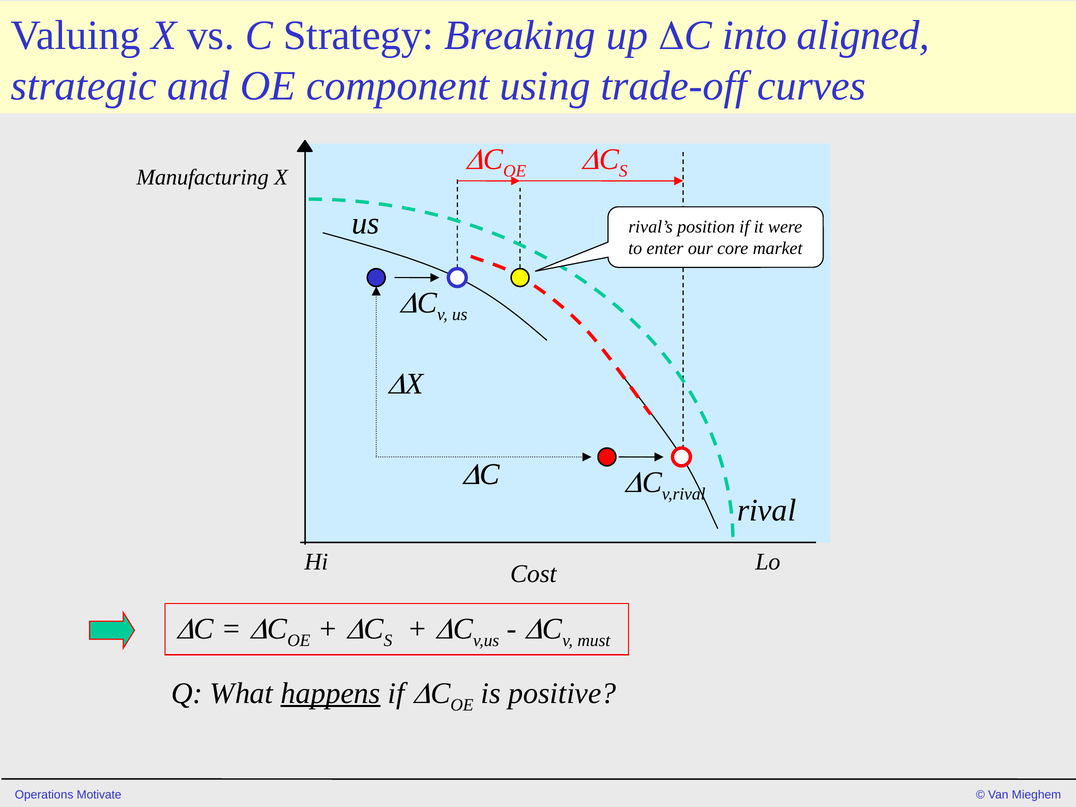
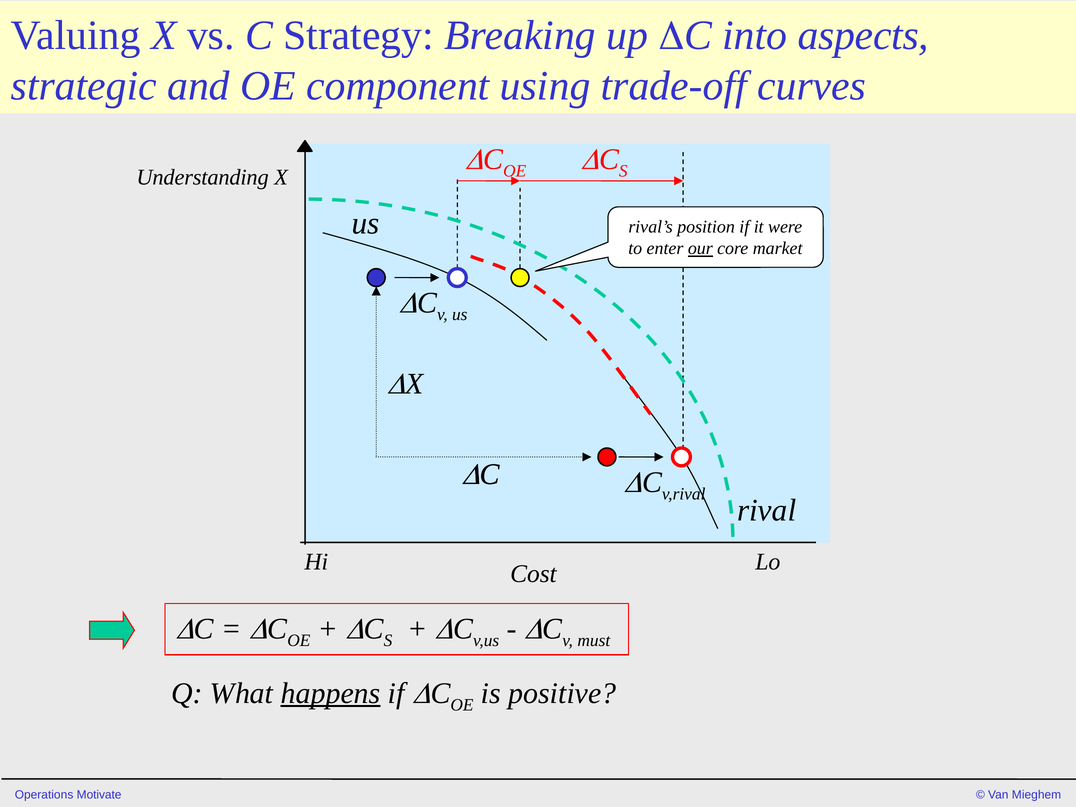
aligned: aligned -> aspects (863, 35)
Manufacturing: Manufacturing -> Understanding (203, 177)
our underline: none -> present (700, 249)
